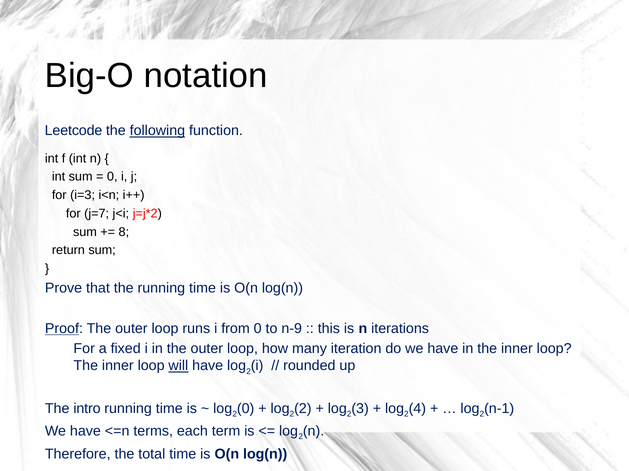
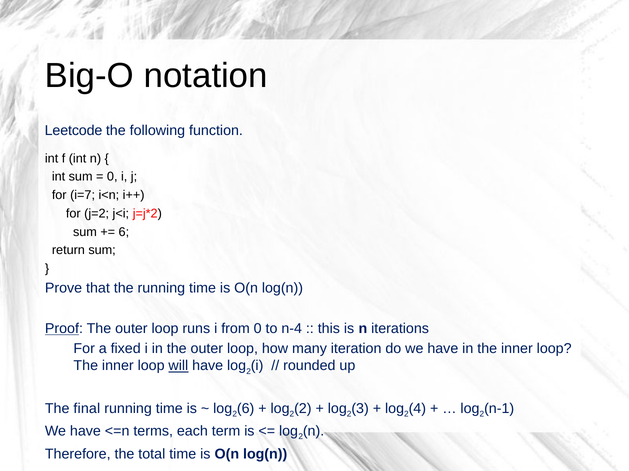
following underline: present -> none (157, 131)
i=3: i=3 -> i=7 (83, 195)
j=7: j=7 -> j=2 (97, 214)
8: 8 -> 6 (124, 232)
n-9: n-9 -> n-4 (292, 329)
intro: intro -> final (87, 409)
2 0: 0 -> 6 (246, 409)
